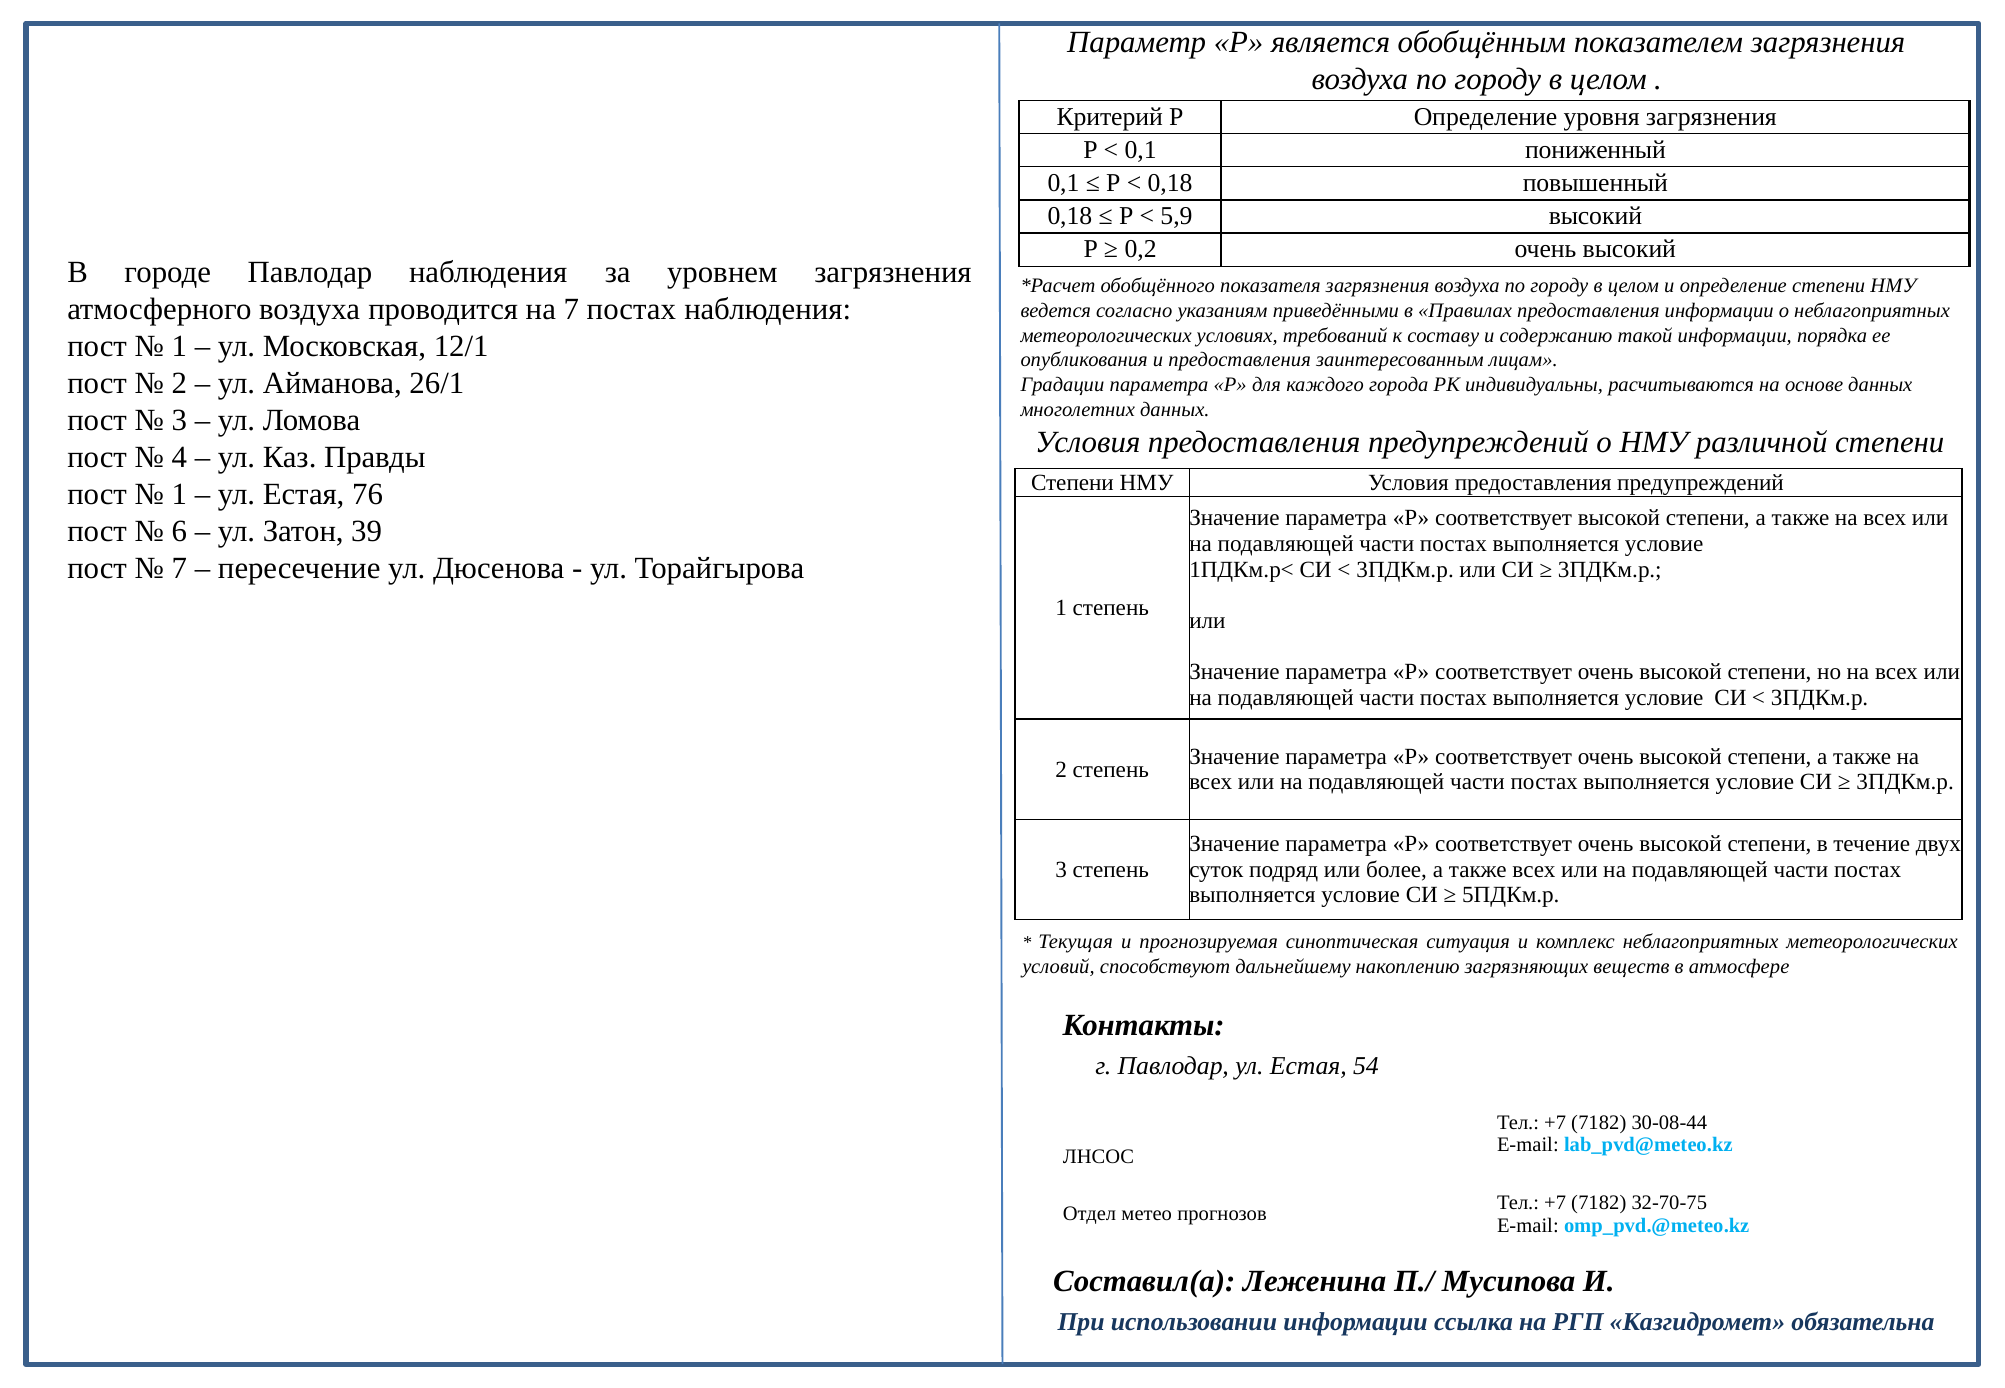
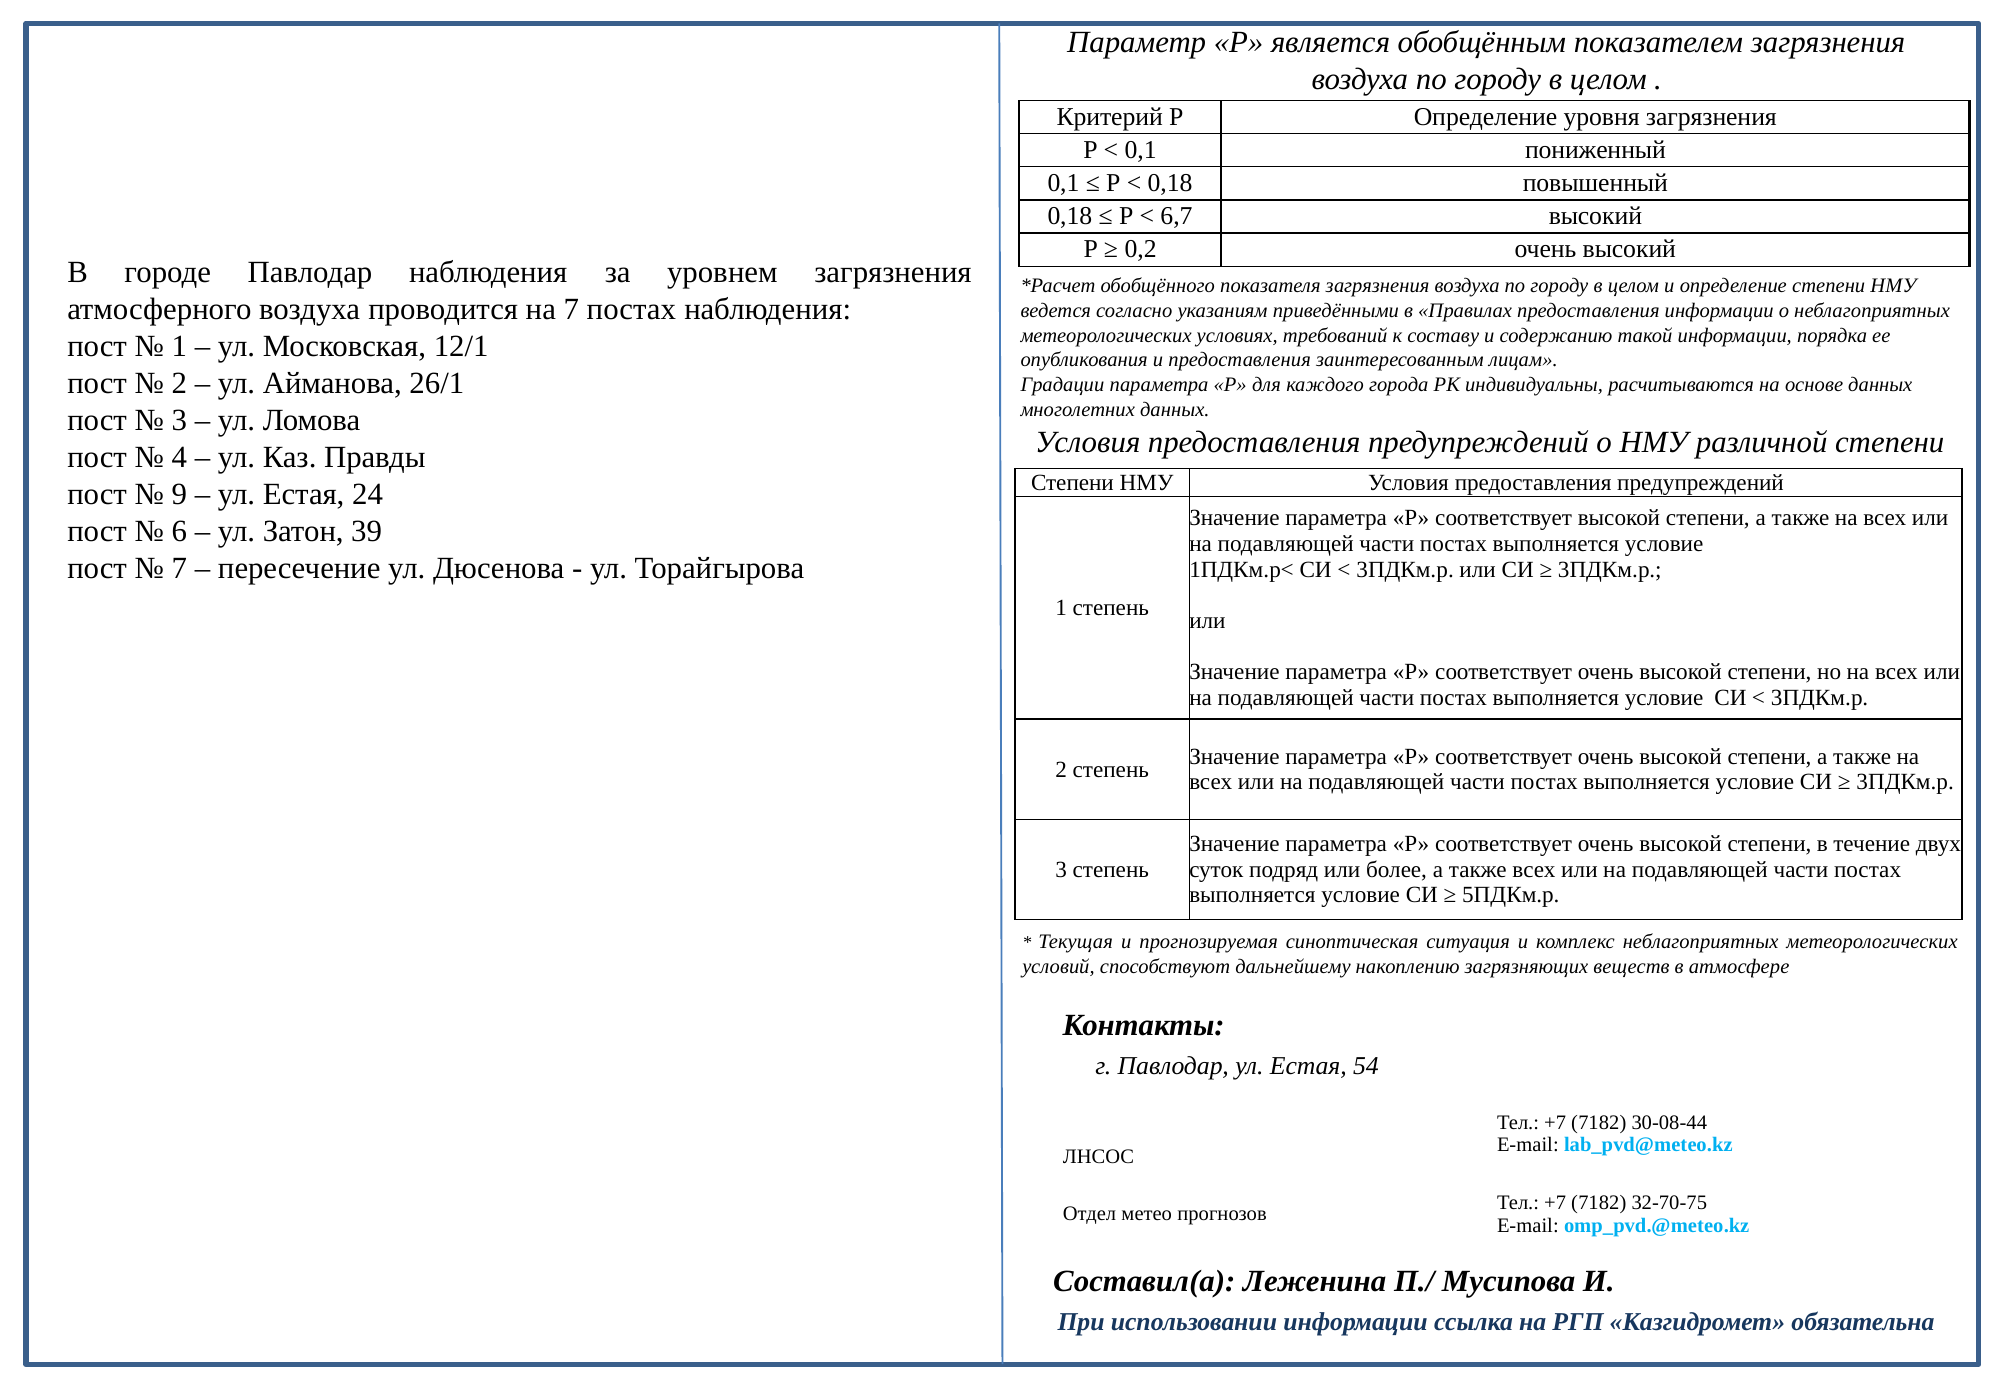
5,9: 5,9 -> 6,7 (1176, 216)
1: 1 -> 9 (179, 494)
76: 76 -> 24 (368, 494)
